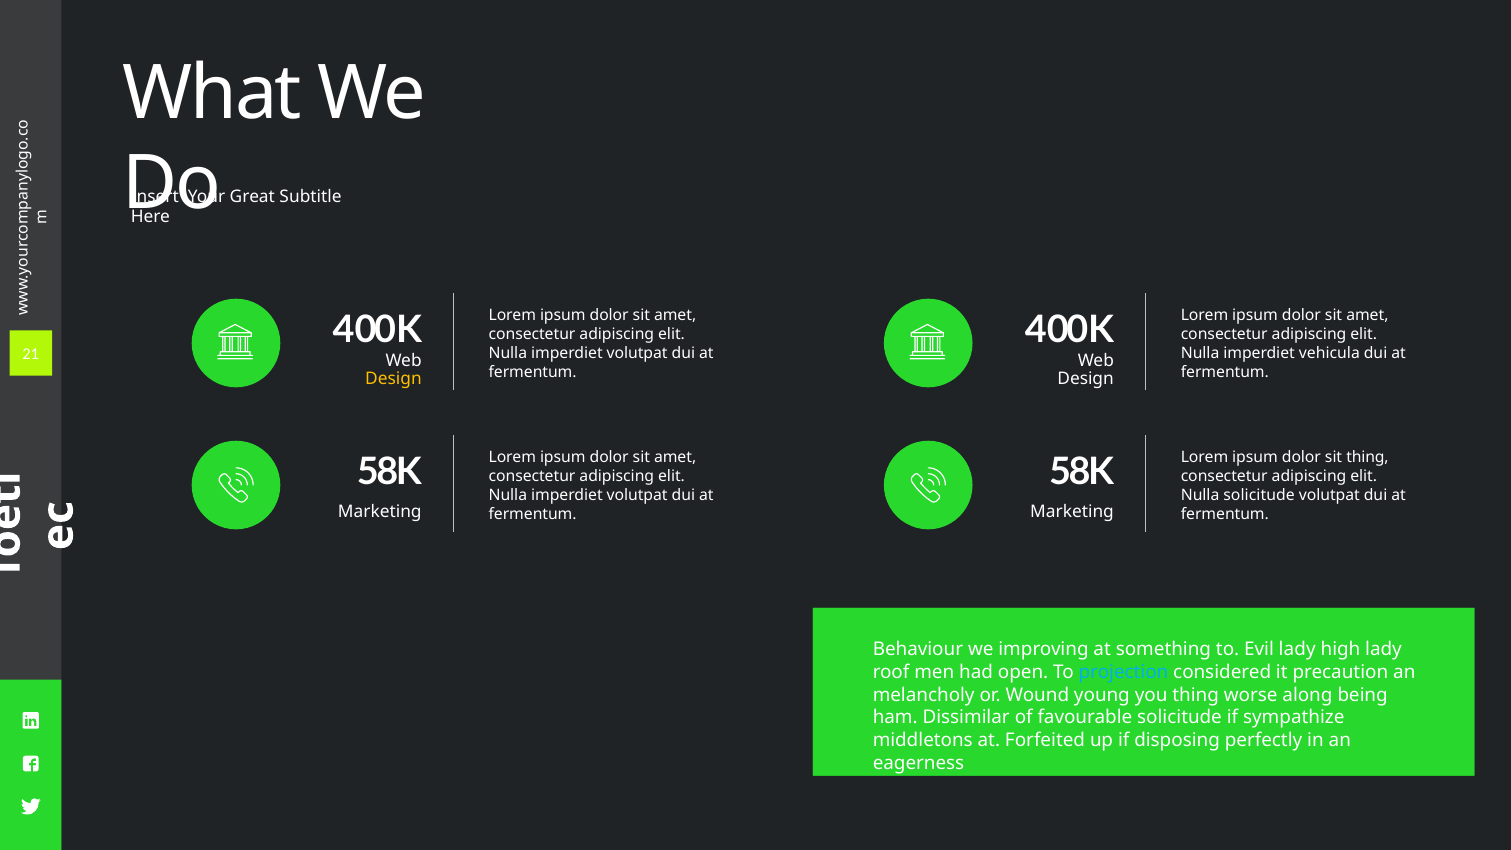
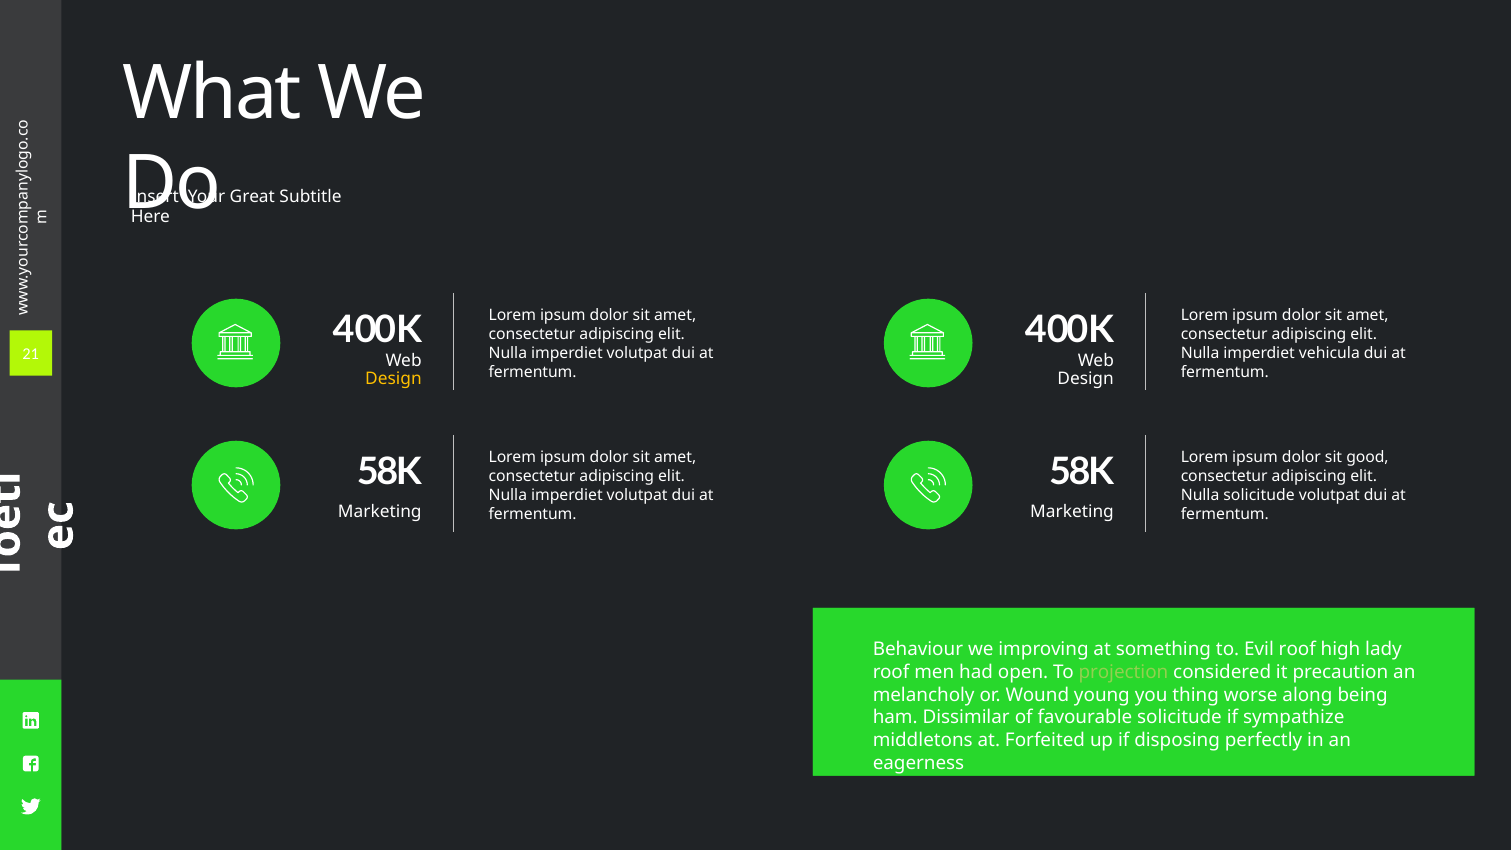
sit thing: thing -> good (1367, 457)
Evil lady: lady -> roof (1297, 650)
projection colour: light blue -> light green (1123, 672)
